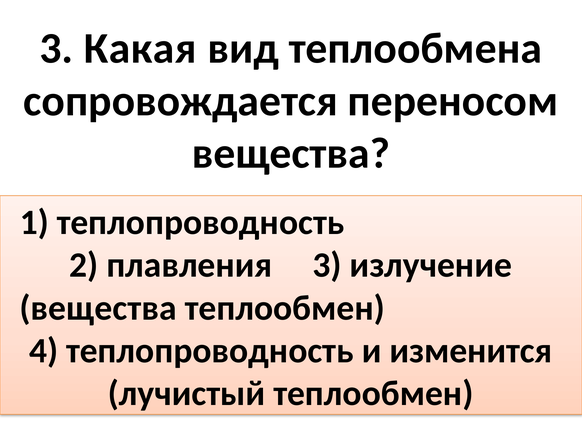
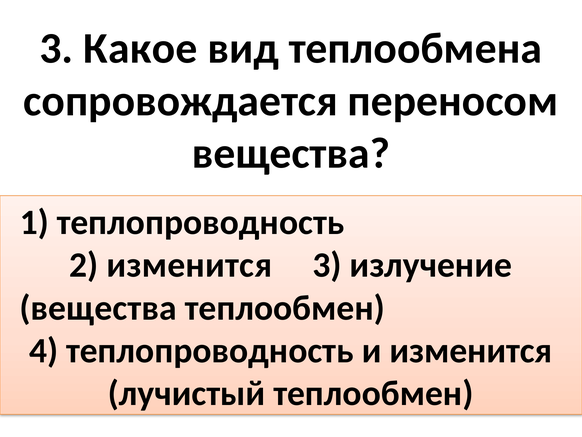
Какая: Какая -> Какое (140, 48)
2 плавления: плавления -> изменится (189, 265)
